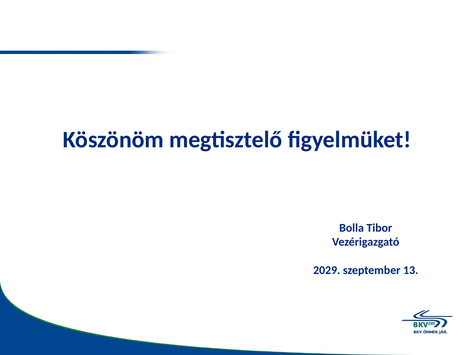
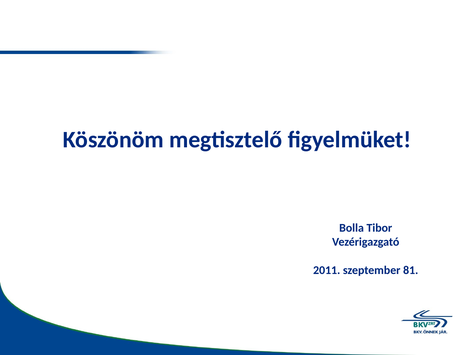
2029: 2029 -> 2011 (327, 271)
13: 13 -> 81 (411, 271)
